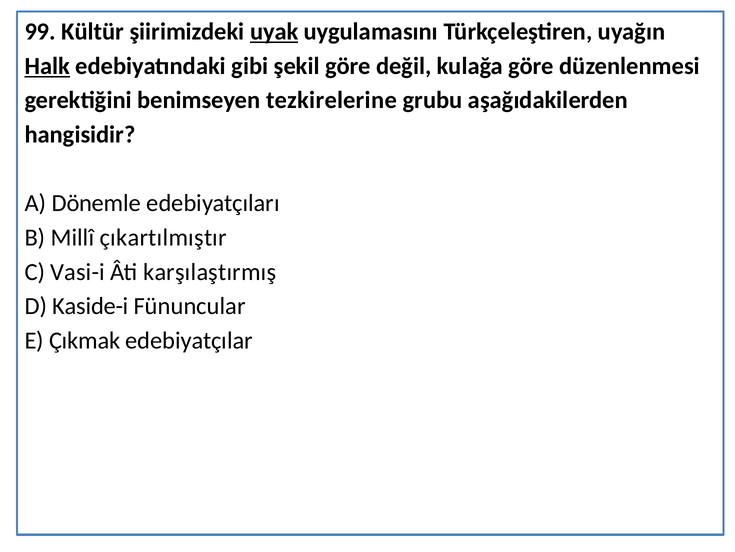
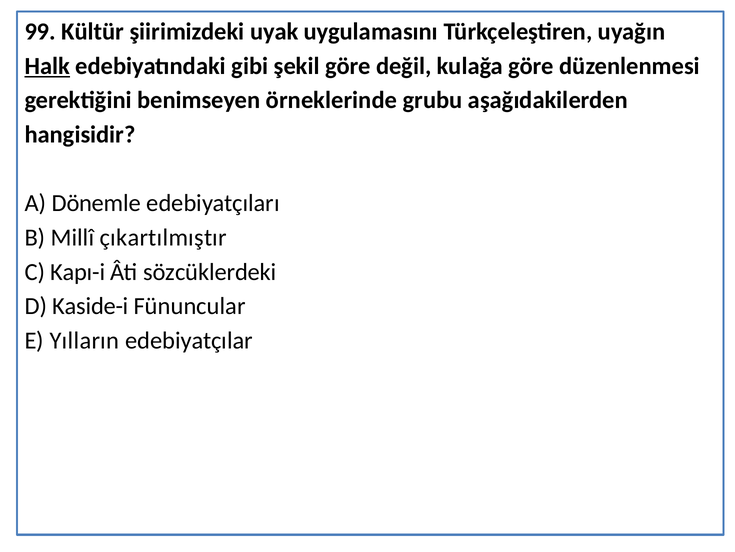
uyak underline: present -> none (274, 32)
tezkirelerine: tezkirelerine -> örneklerinde (332, 100)
Vasi-i: Vasi-i -> Kapı-i (78, 272)
karşılaştırmış: karşılaştırmış -> sözcüklerdeki (210, 272)
Çıkmak: Çıkmak -> Yılların (84, 340)
